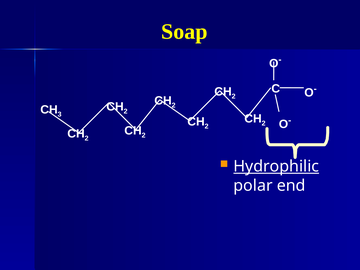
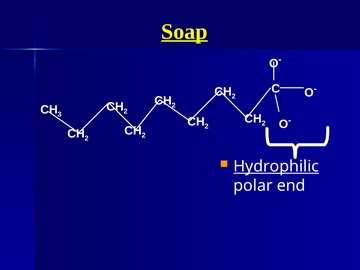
Soap underline: none -> present (184, 32)
